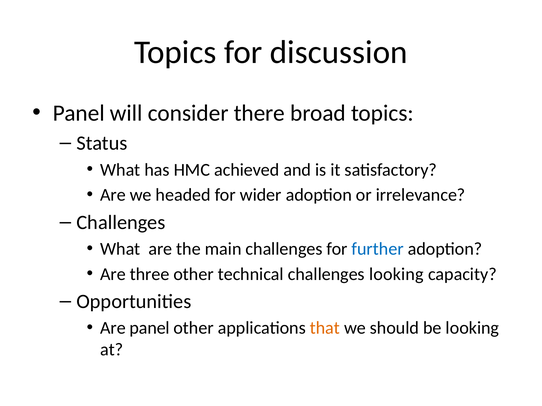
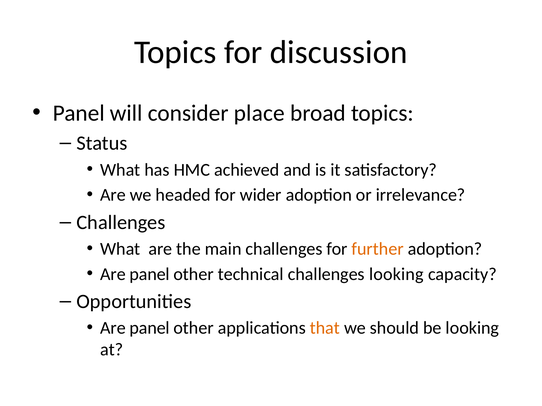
there: there -> place (259, 113)
further colour: blue -> orange (378, 249)
three: three -> panel (150, 274)
